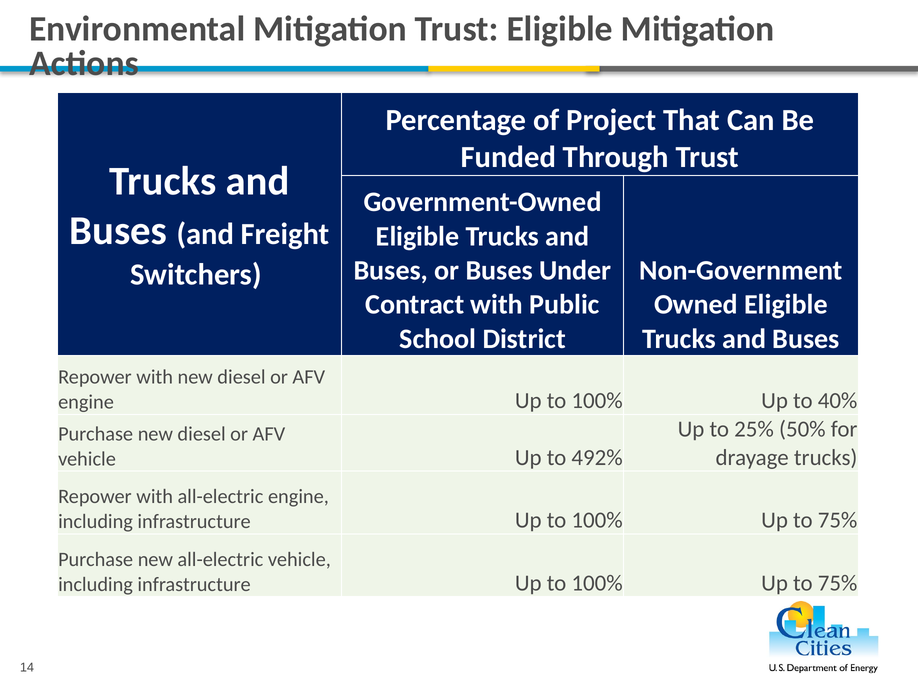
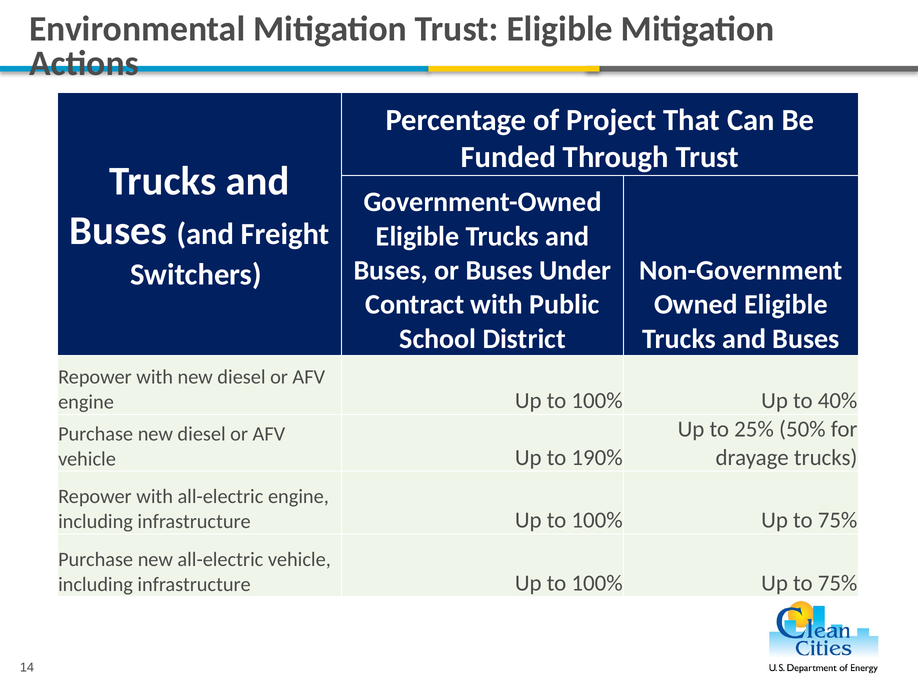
492%: 492% -> 190% (597, 457)
